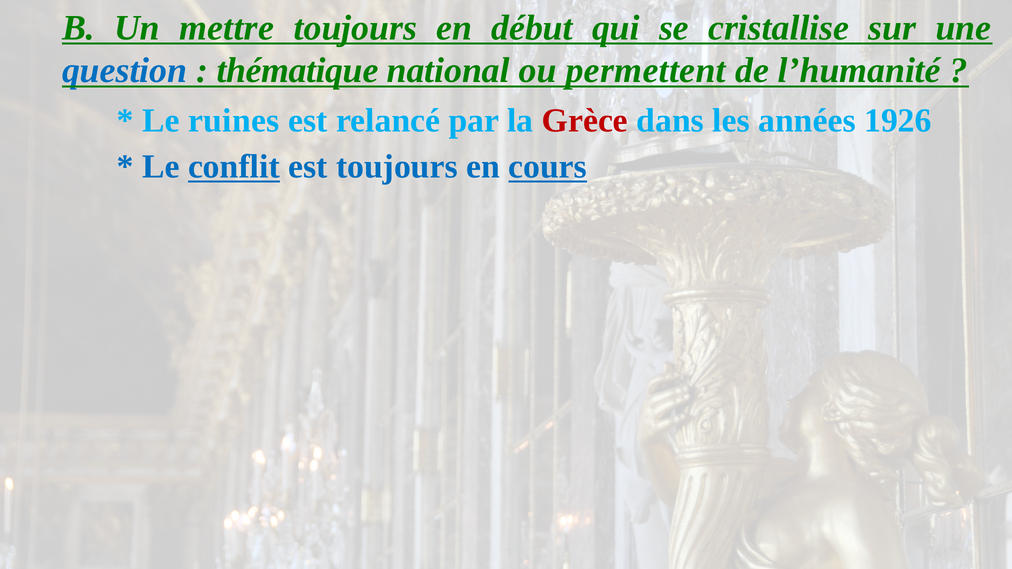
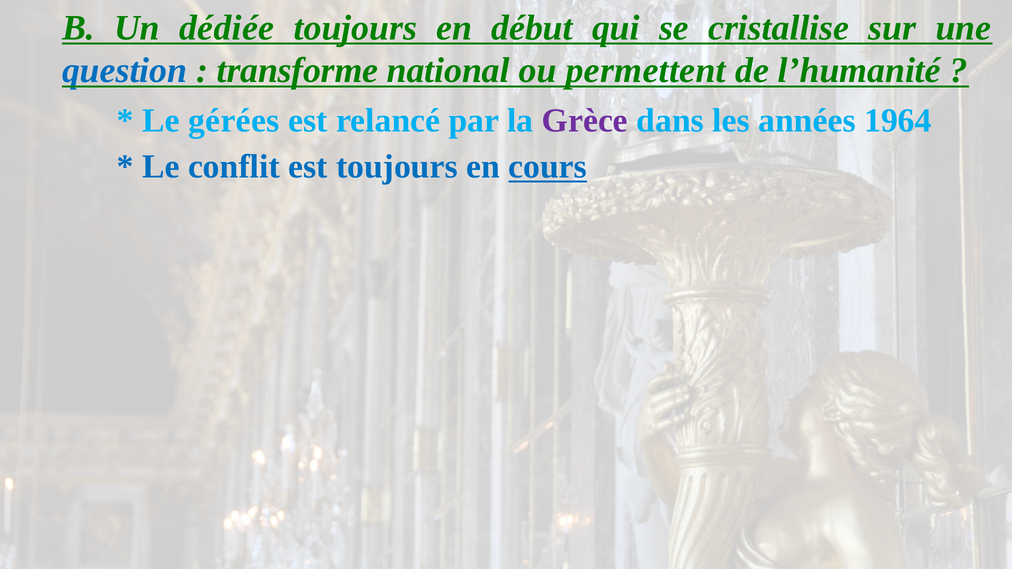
mettre: mettre -> dédiée (227, 28)
thématique: thématique -> transforme (297, 71)
ruines: ruines -> gérées (234, 121)
Grèce colour: red -> purple (585, 121)
1926: 1926 -> 1964 (898, 121)
conflit underline: present -> none (234, 167)
